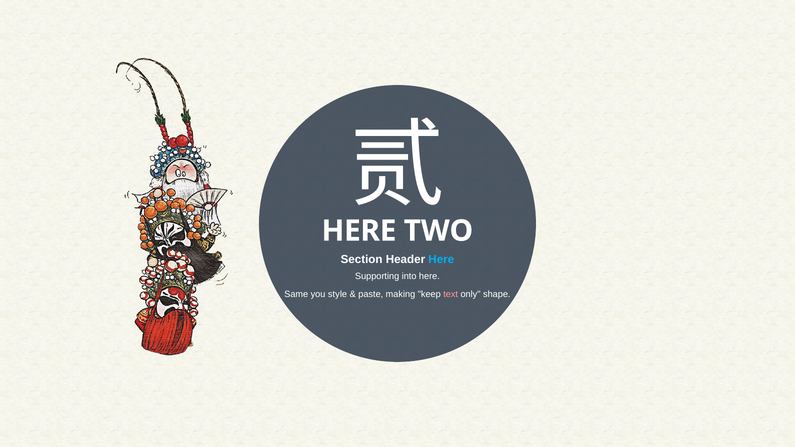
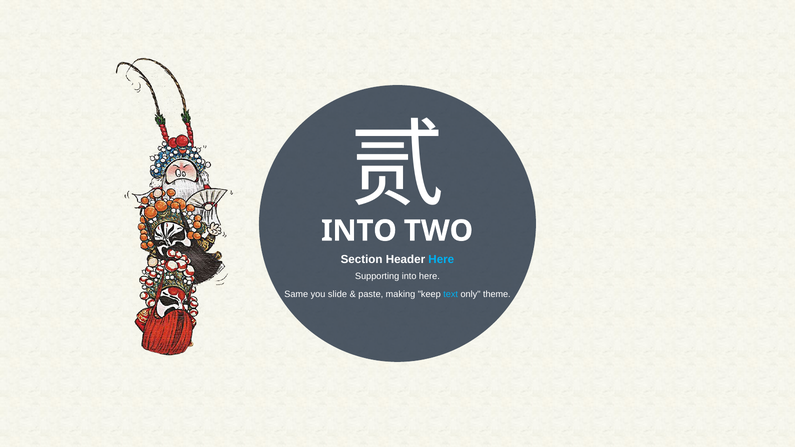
HERE: HERE -> INTO (359, 231)
style: style -> slide (338, 294)
text colour: pink -> light blue (451, 294)
shape: shape -> theme (497, 294)
